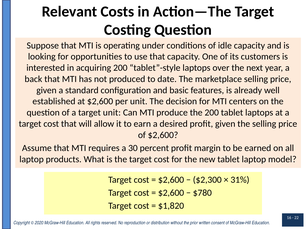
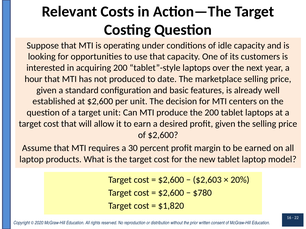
back: back -> hour (33, 79)
$2,300: $2,300 -> $2,603 (207, 180)
31%: 31% -> 20% (240, 180)
